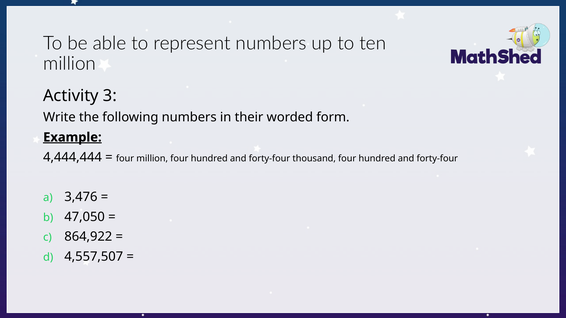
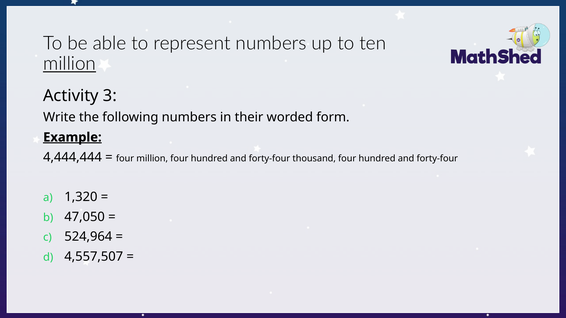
million underline: none -> present (70, 64)
3,476: 3,476 -> 1,320 (81, 197)
864,922: 864,922 -> 524,964 (88, 237)
